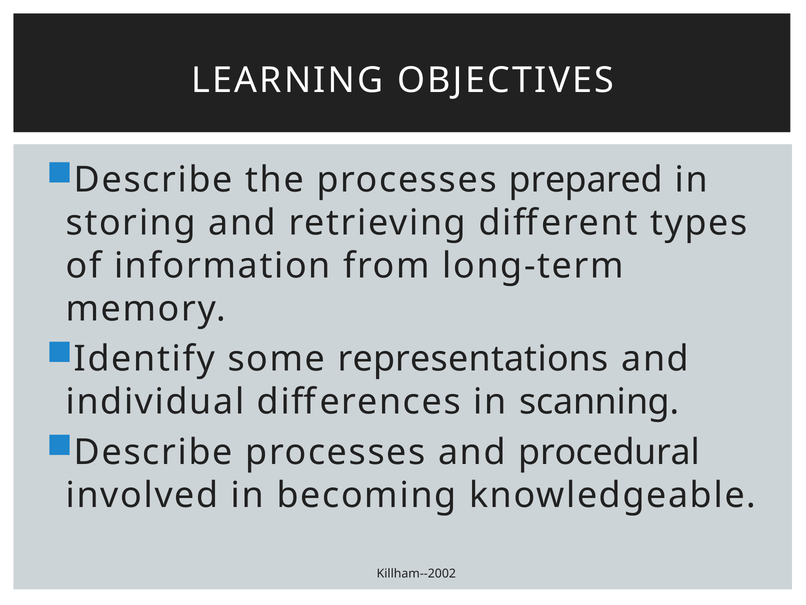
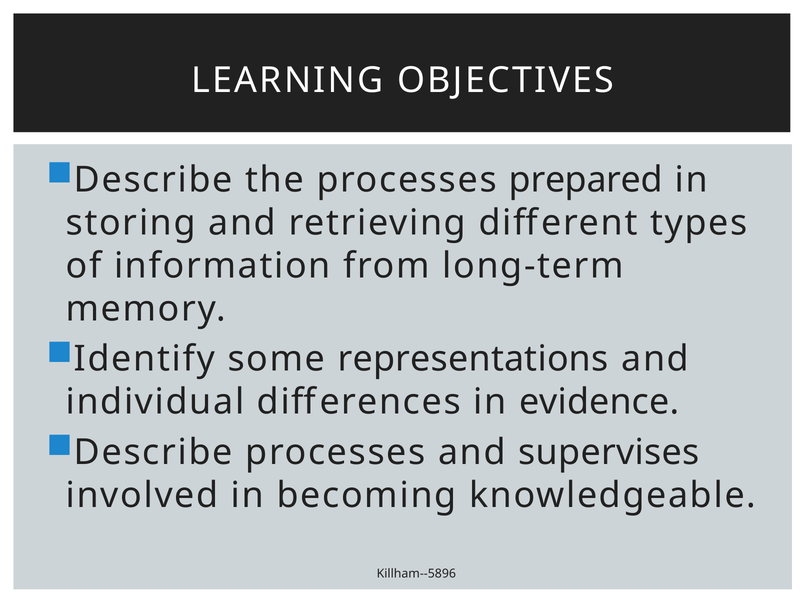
scanning: scanning -> evidence (599, 402)
procedural: procedural -> supervises (609, 452)
Killham--2002: Killham--2002 -> Killham--5896 (416, 573)
